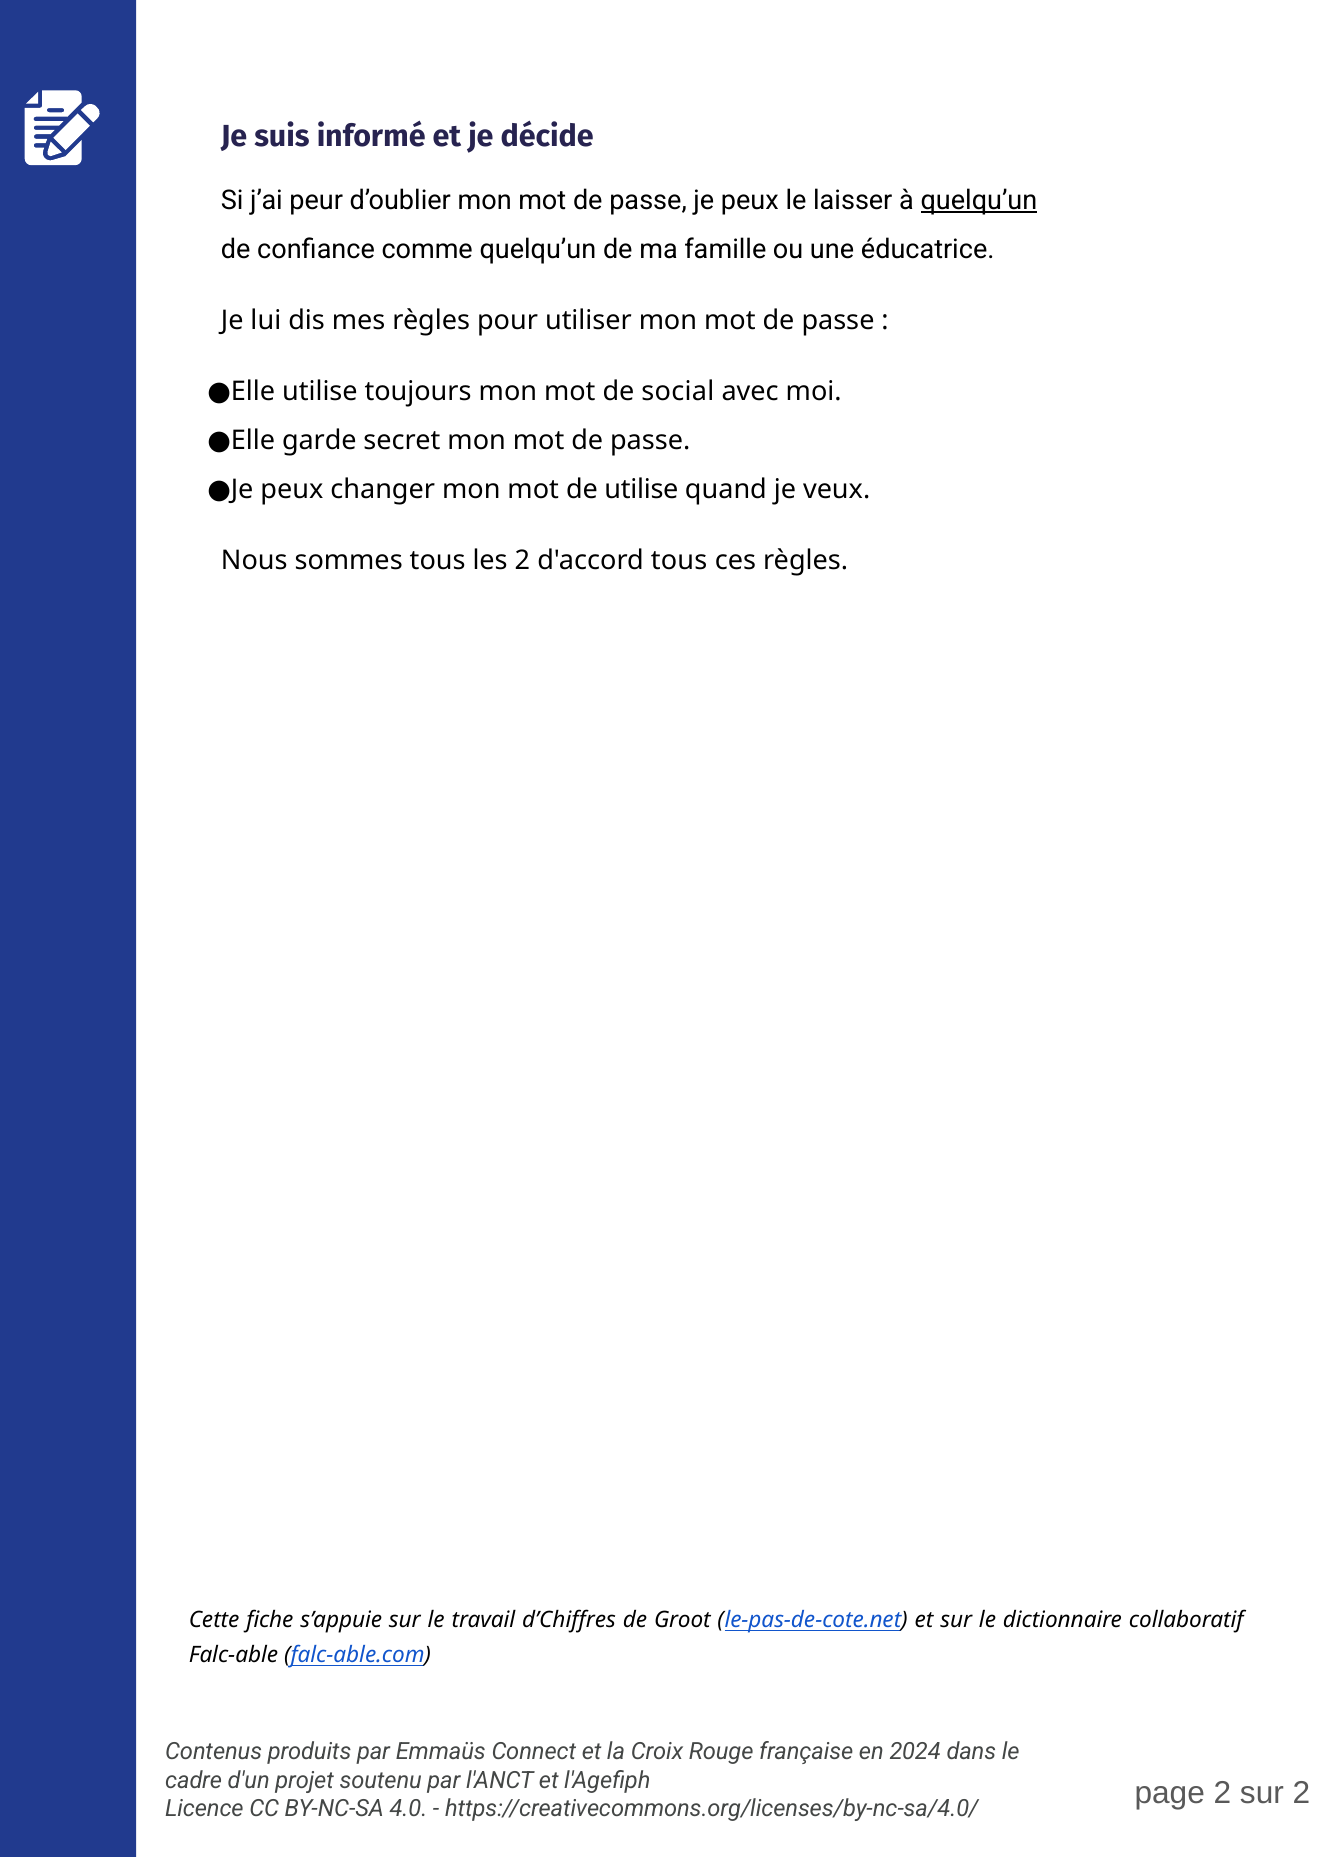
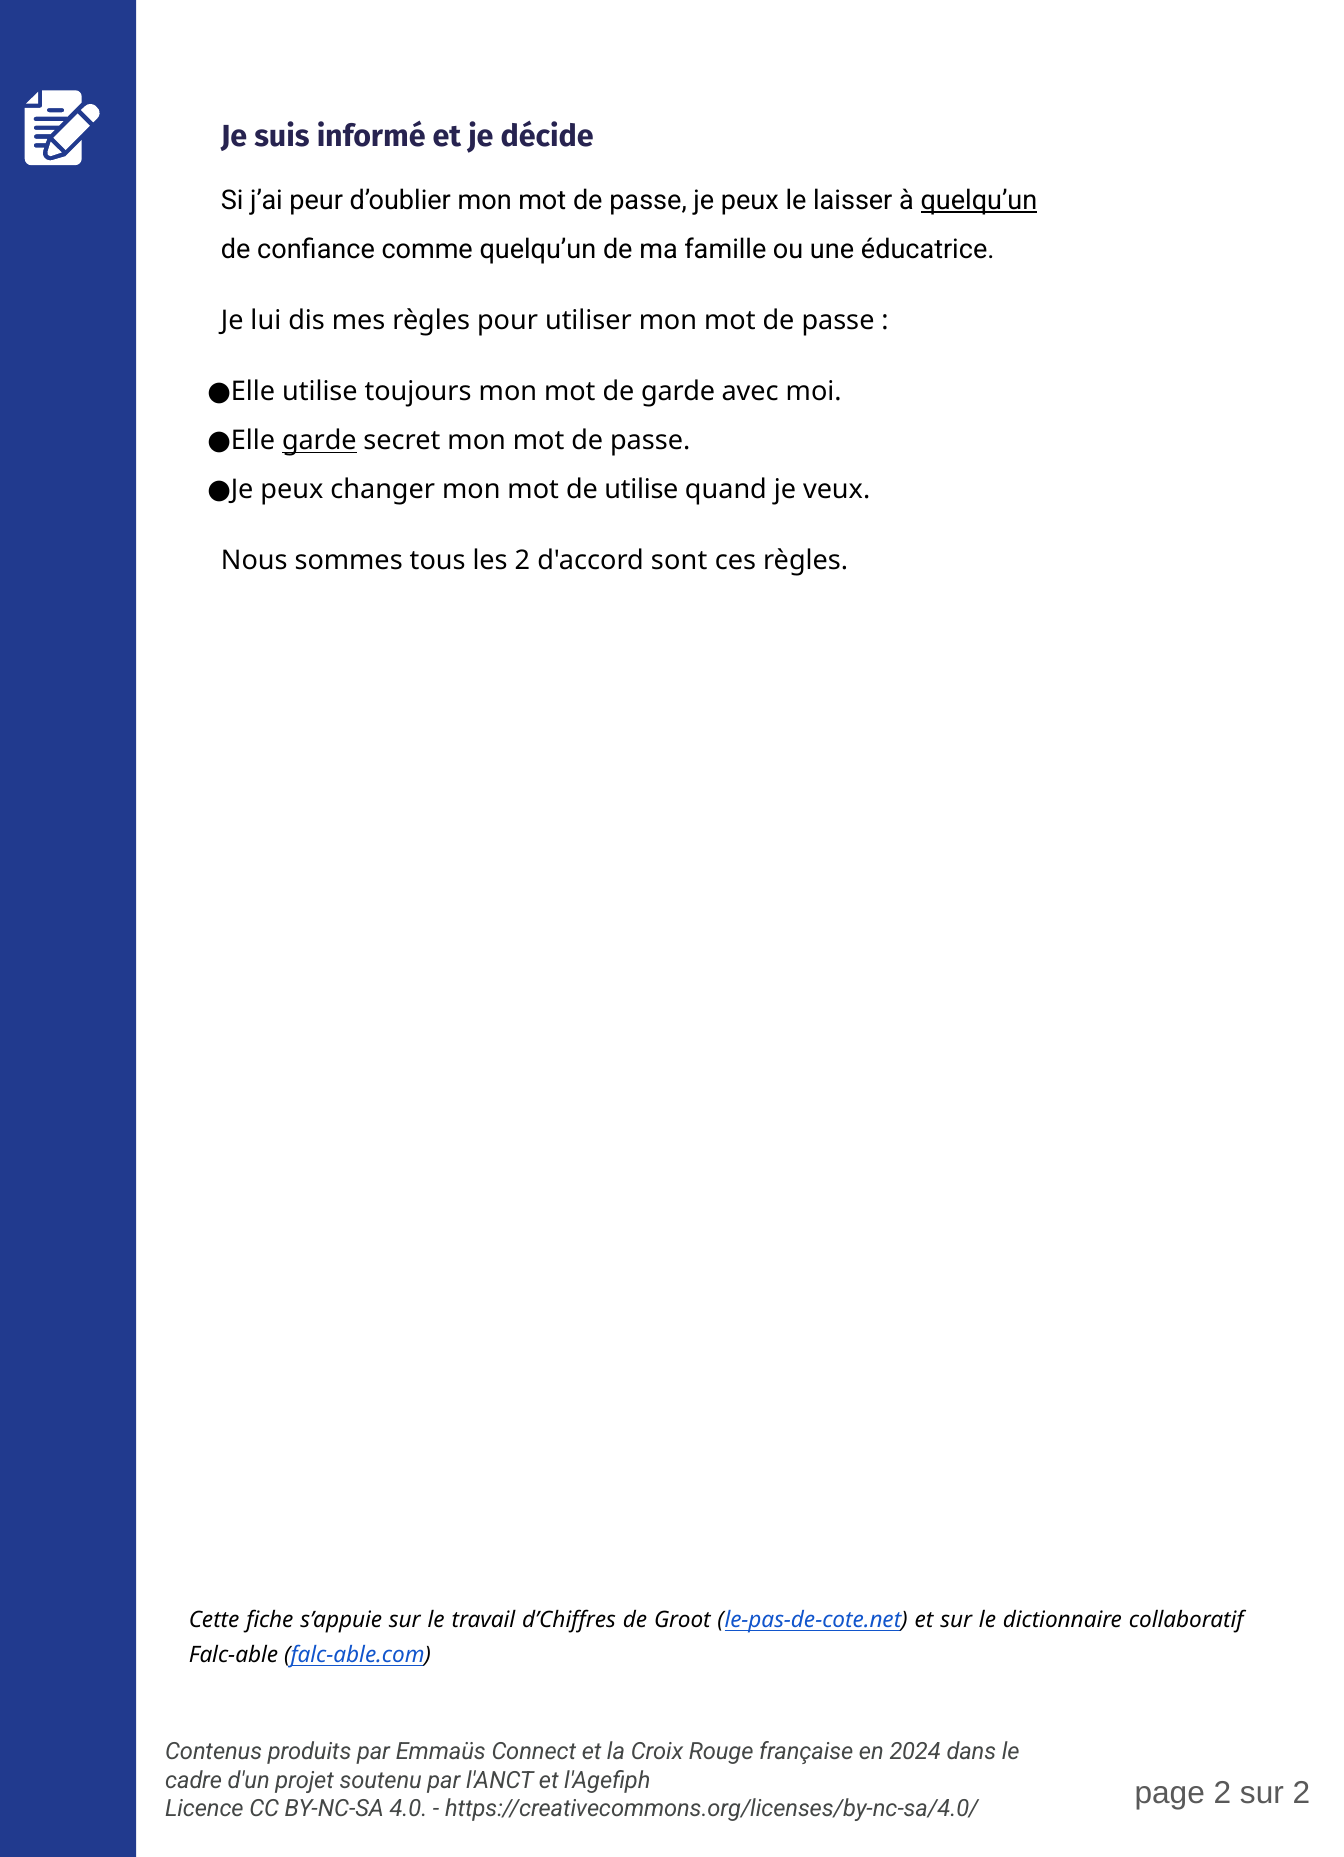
de social: social -> garde (678, 392)
garde underline: none -> present (319, 441)
d'accord tous: tous -> sont (679, 561)
